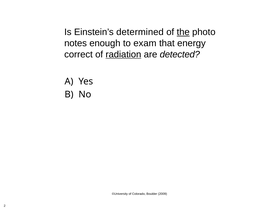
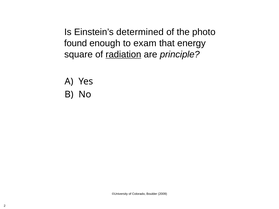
the underline: present -> none (183, 32)
notes: notes -> found (76, 43)
correct: correct -> square (78, 54)
detected: detected -> principle (180, 54)
